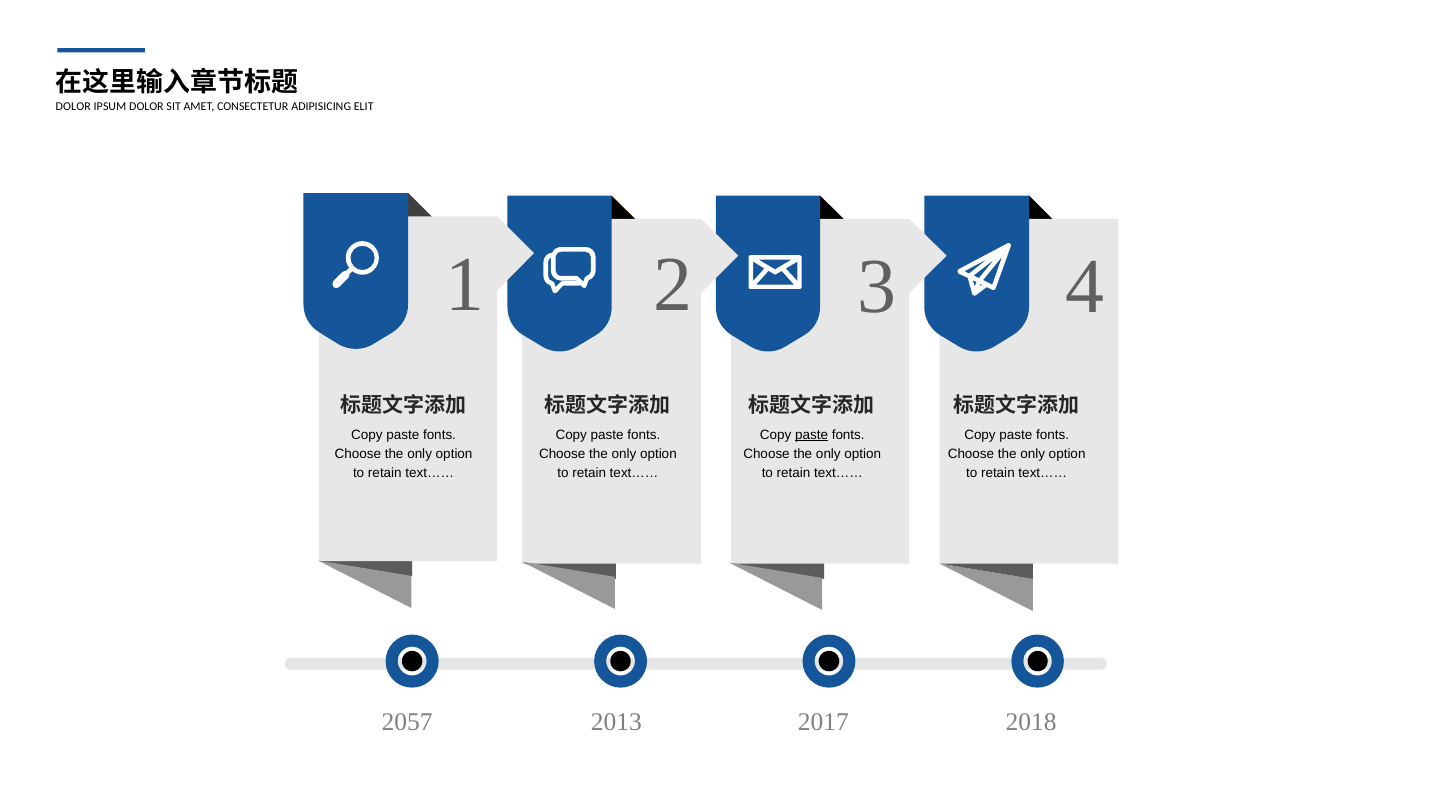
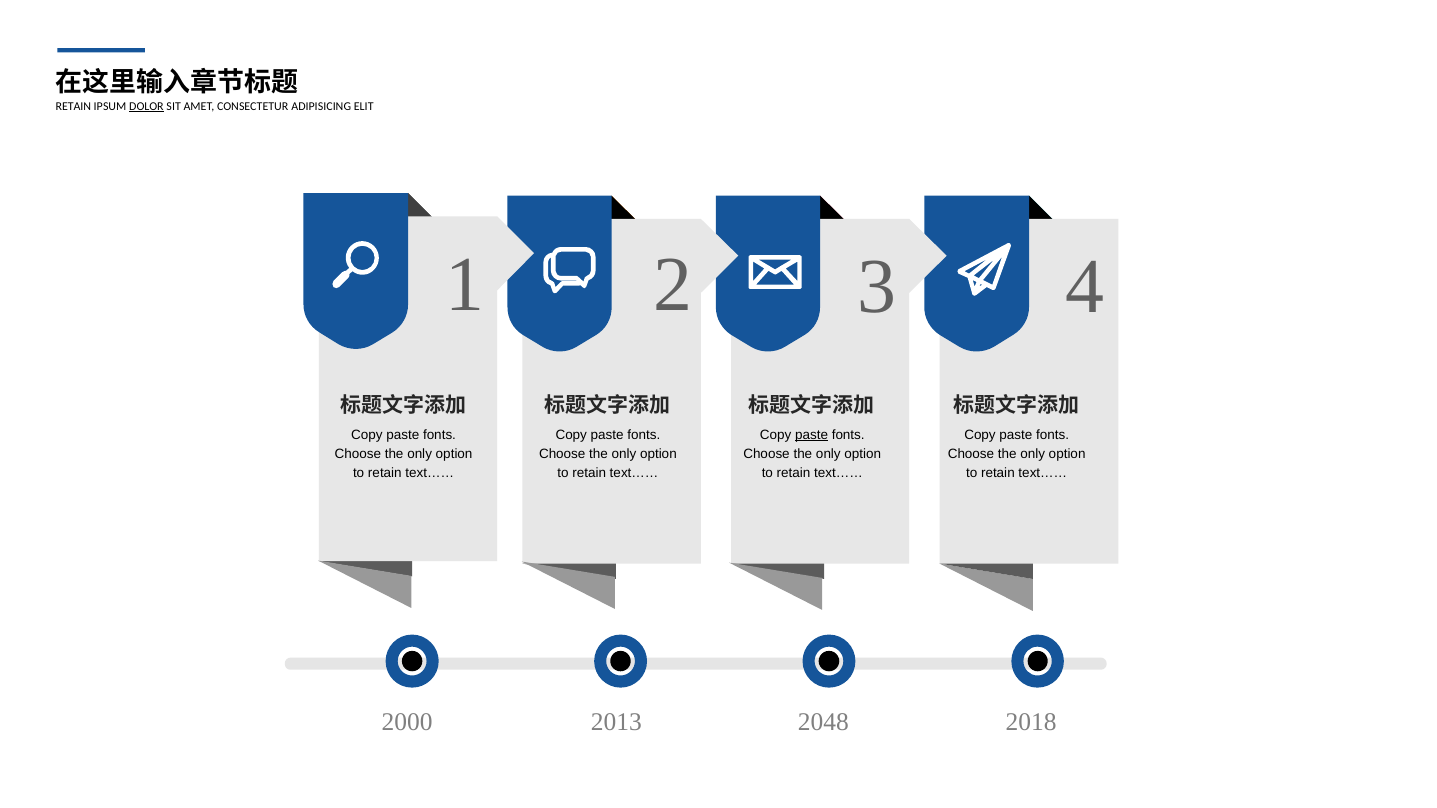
DOLOR: DOLOR -> RETAIN (73, 106)
DOLOR underline: none -> present (146, 106)
2057: 2057 -> 2000 (407, 722)
2017: 2017 -> 2048 (823, 722)
